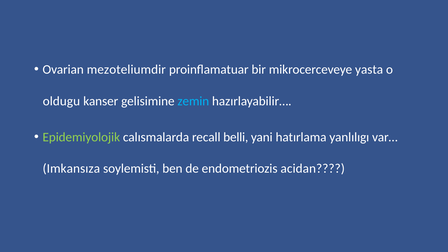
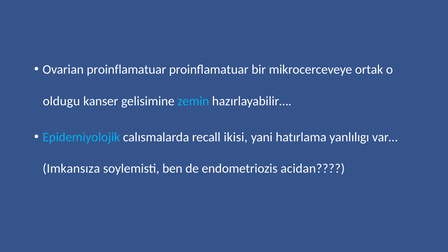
Ovarian mezoteliumdir: mezoteliumdir -> proinflamatuar (126, 70)
yasta: yasta -> ortak (369, 70)
Epidemiyolojik colour: light green -> light blue (81, 137)
belli: belli -> ikisi (236, 137)
